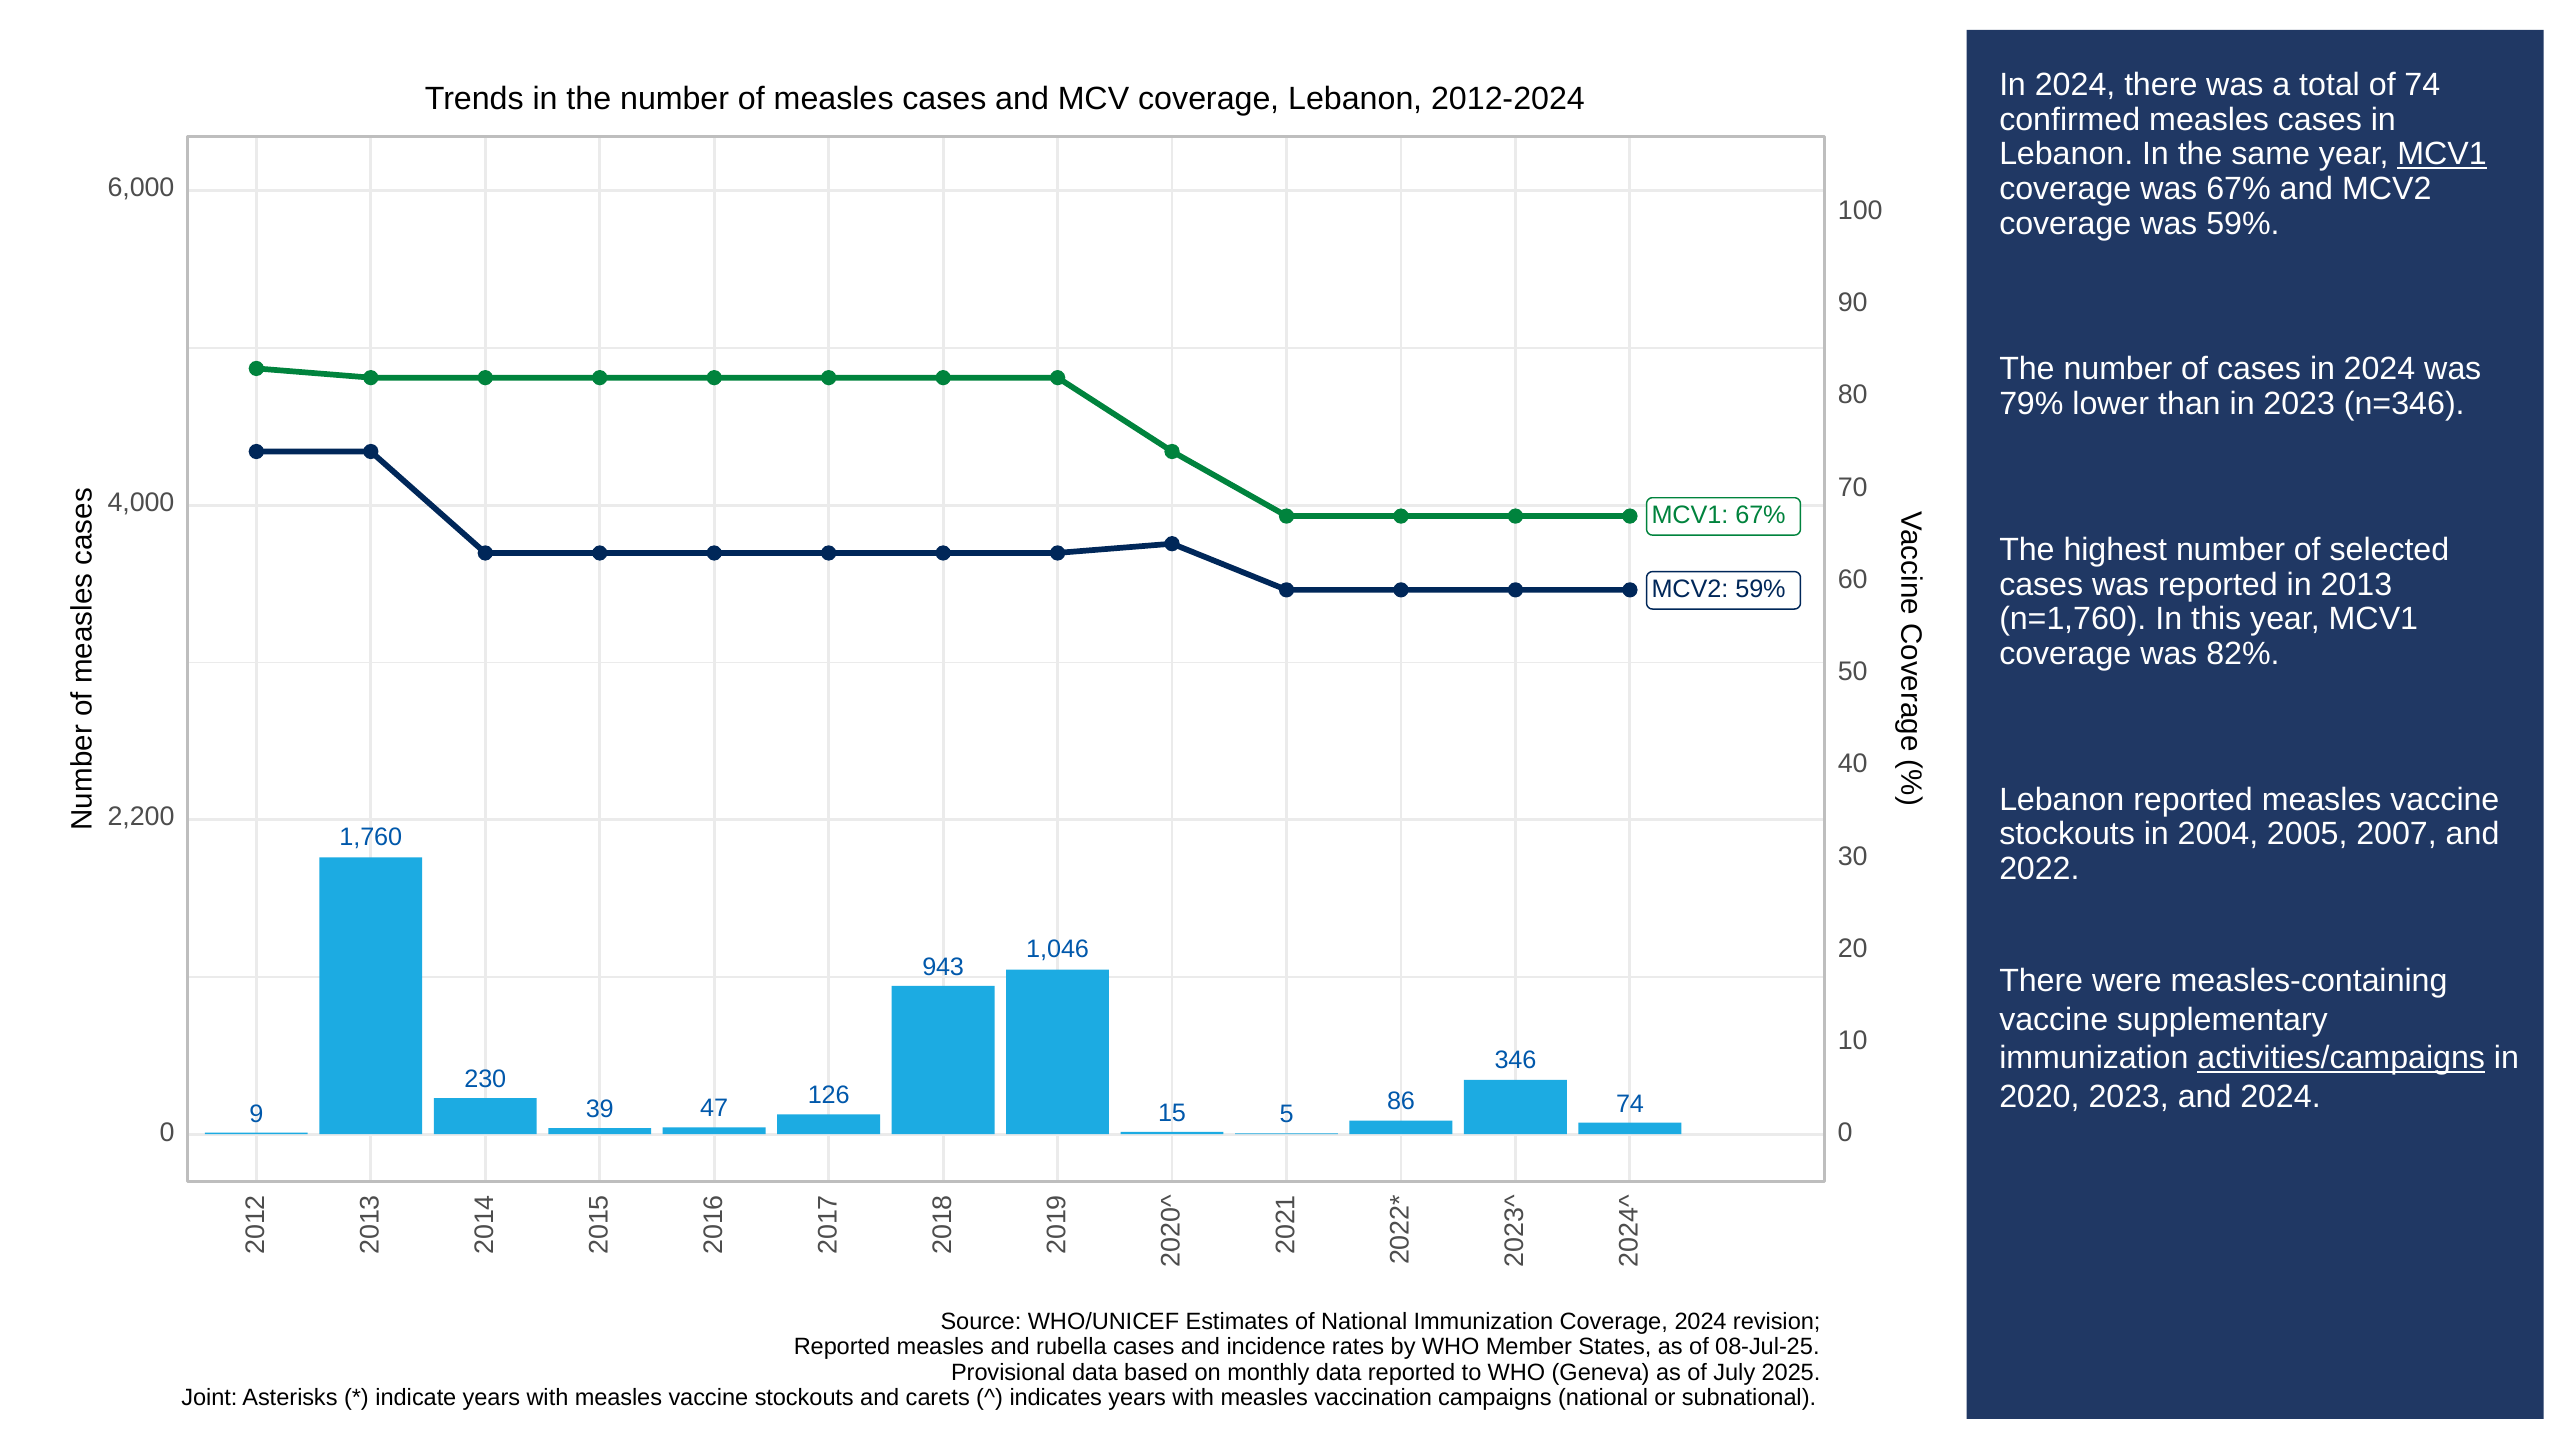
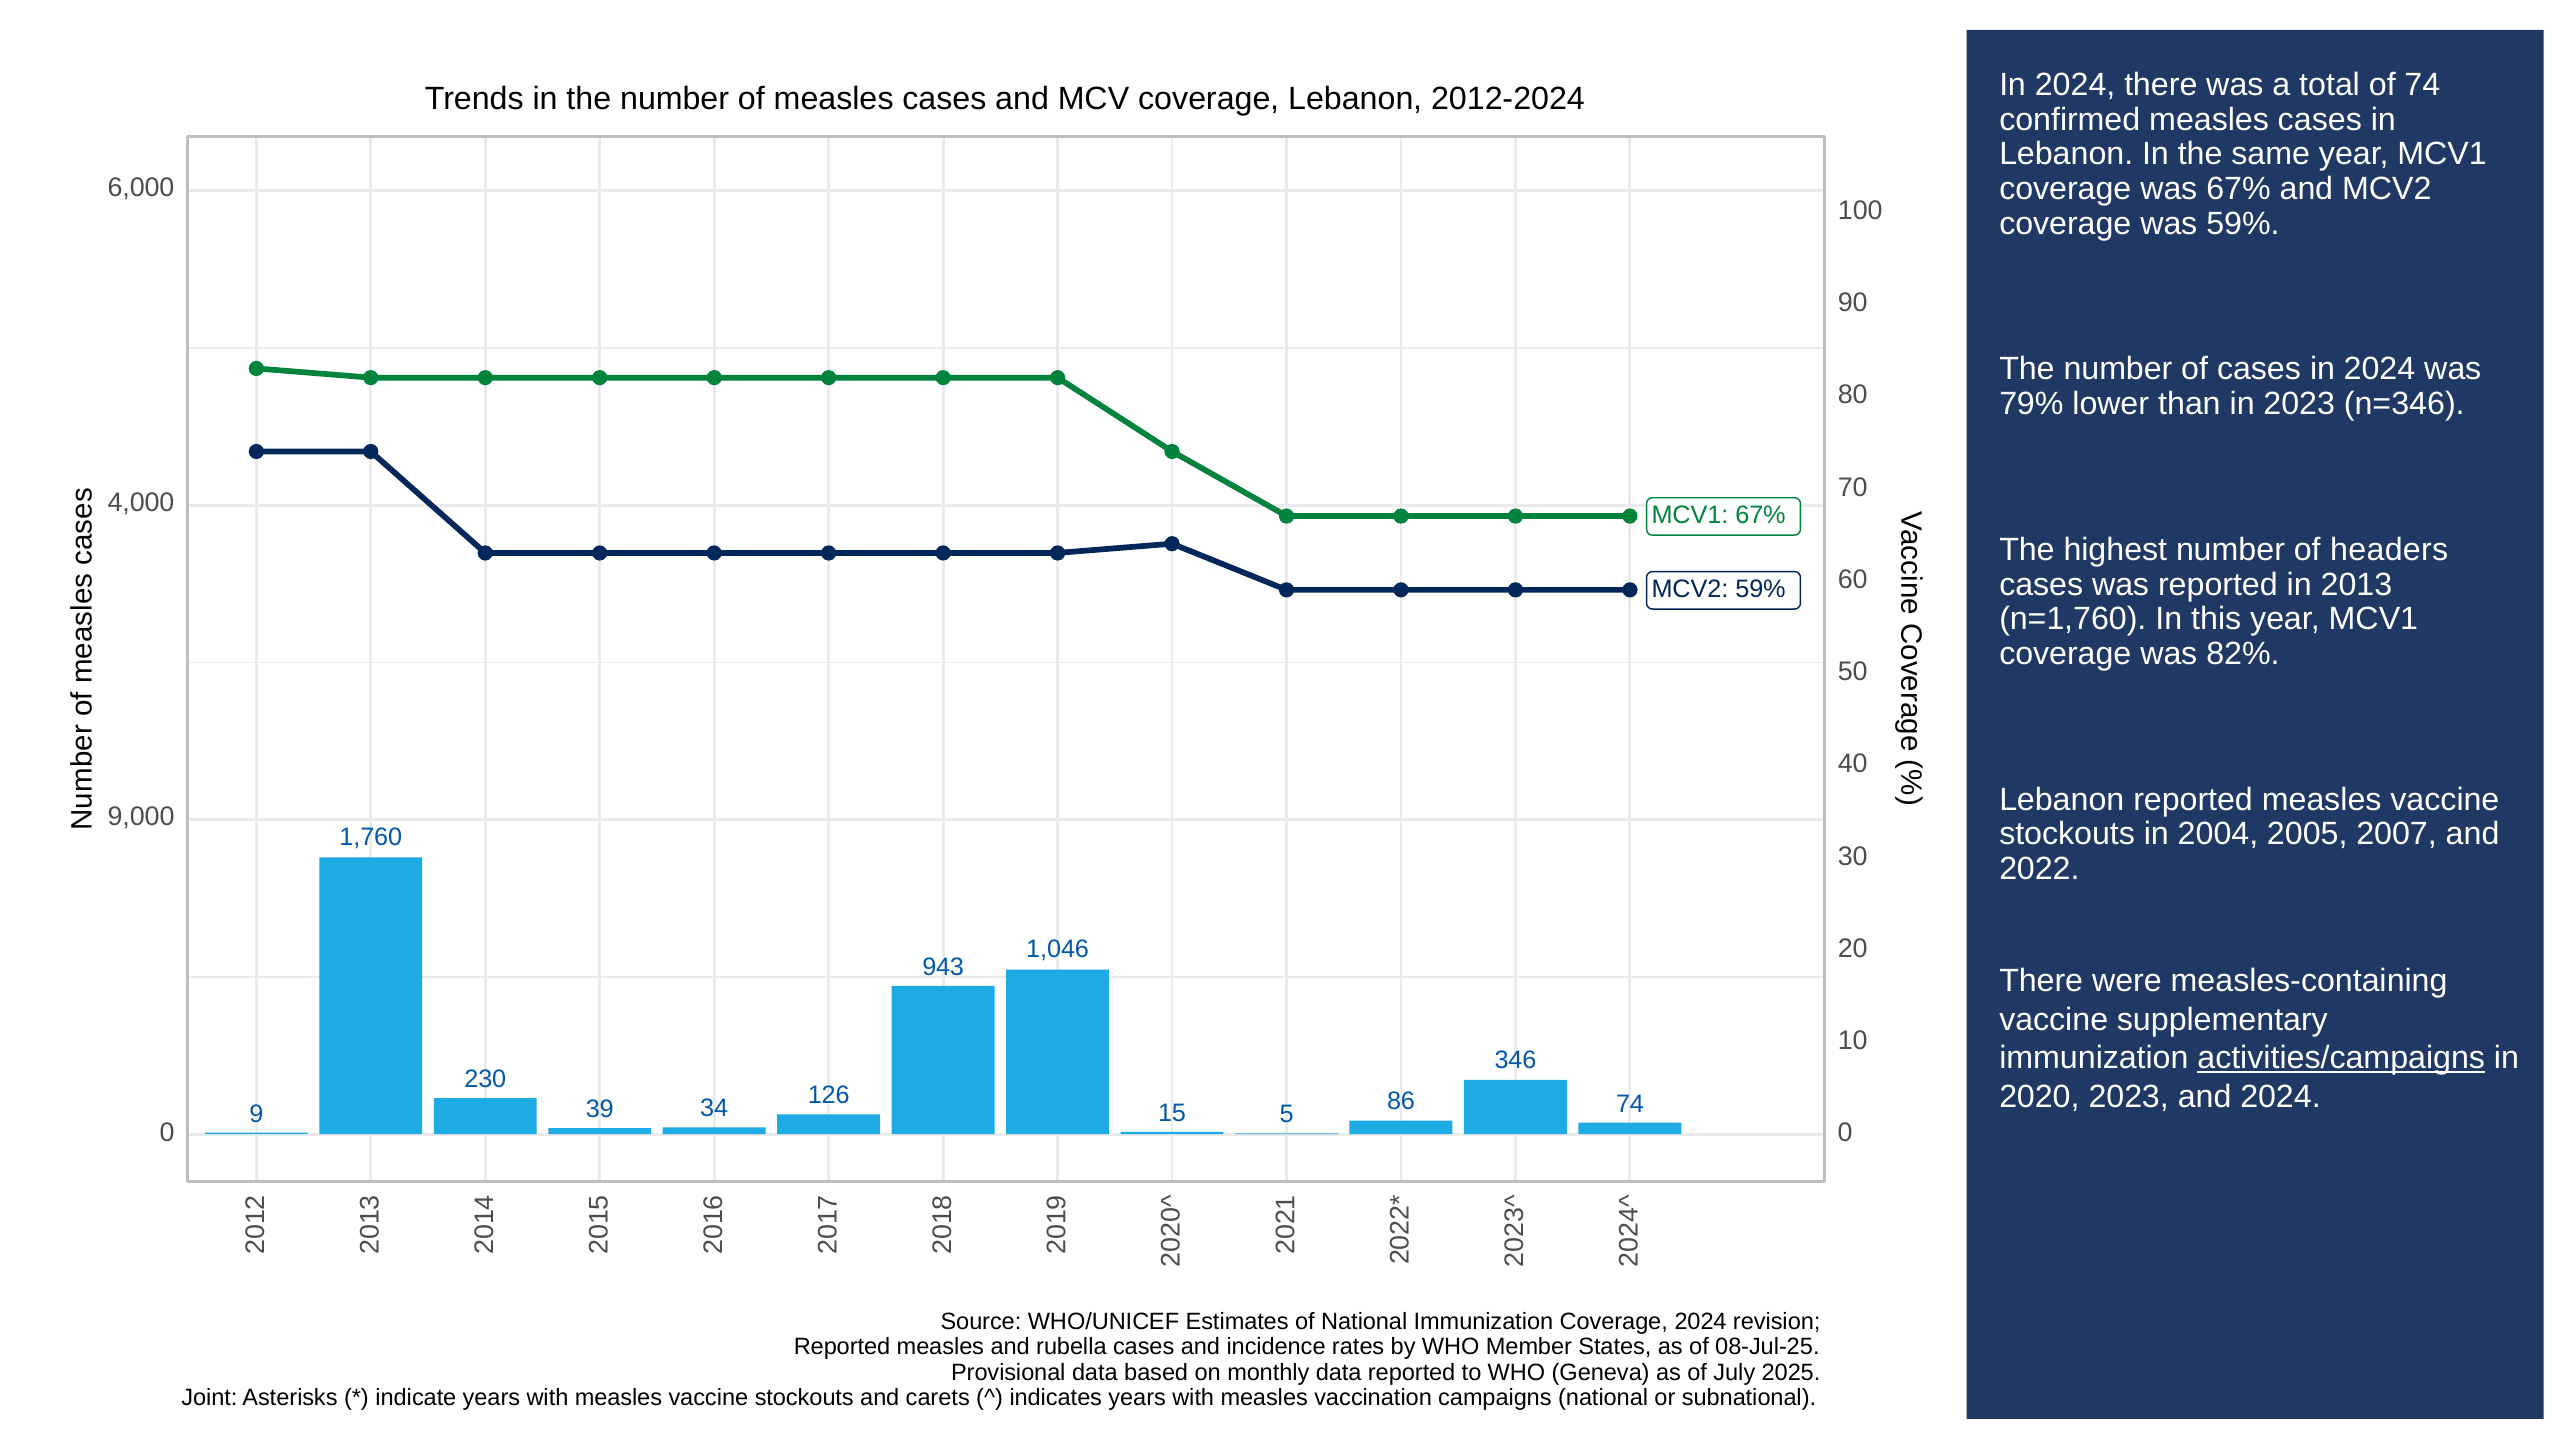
MCV1 underline: present -> none (2442, 154)
selected: selected -> headers (2389, 550)
2,200: 2,200 -> 9,000 (141, 817)
47: 47 -> 34 (714, 1108)
